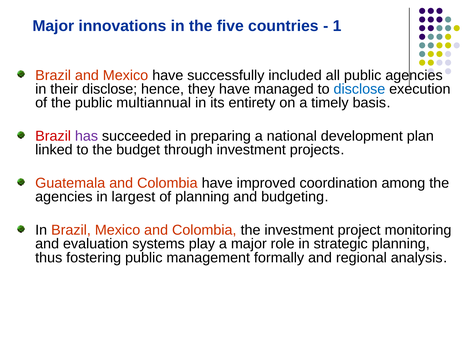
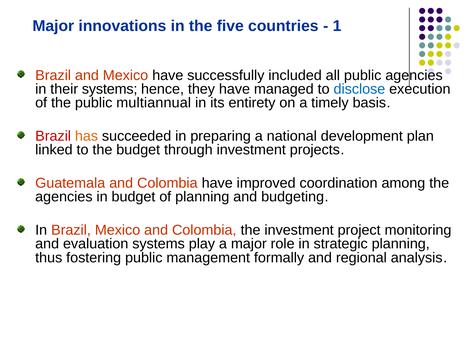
their disclose: disclose -> systems (110, 89)
has colour: purple -> orange (87, 136)
in largest: largest -> budget (133, 197)
